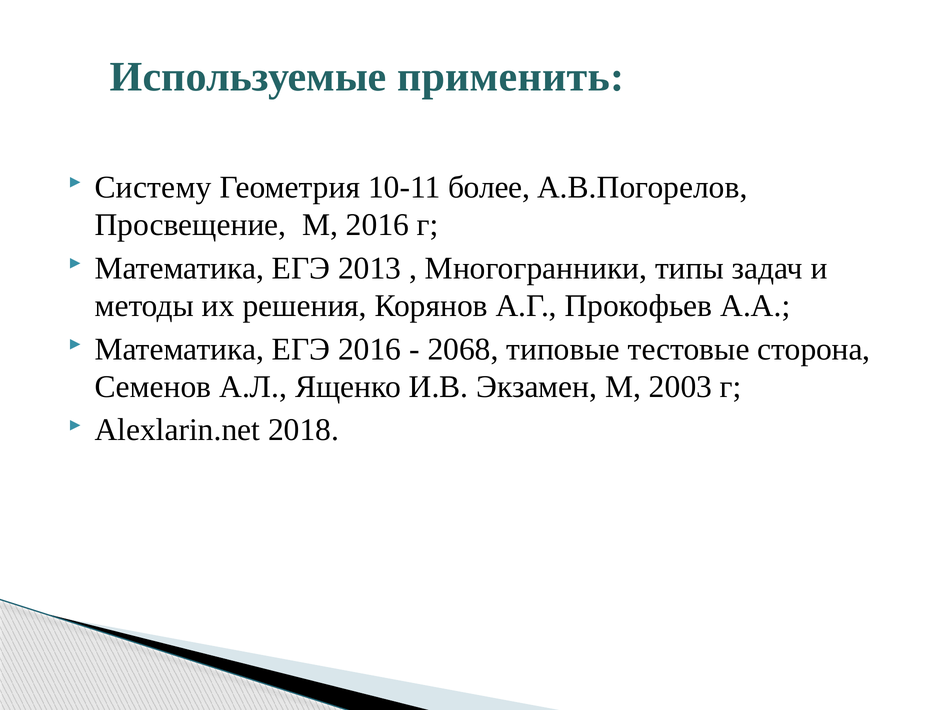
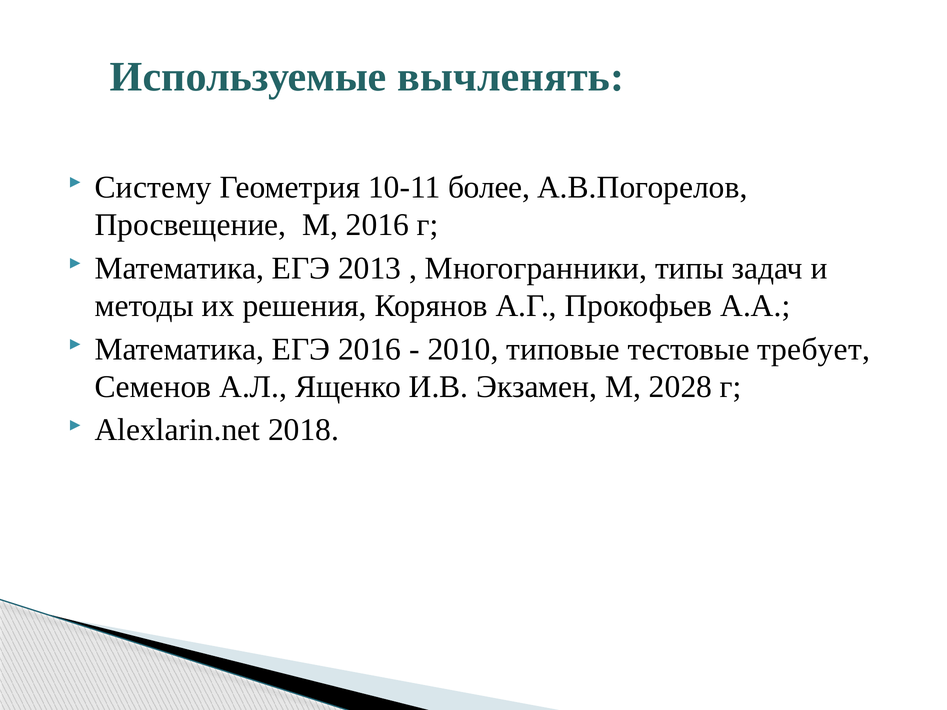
применить: применить -> вычленять (511, 77)
2068: 2068 -> 2010 (463, 349)
сторона: сторона -> требует (814, 349)
2003: 2003 -> 2028 (681, 387)
